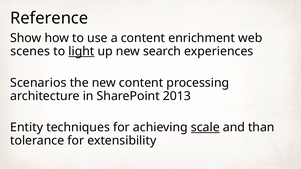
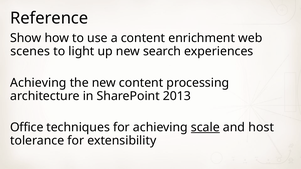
light underline: present -> none (81, 51)
Scenarios: Scenarios -> Achieving (38, 83)
Entity: Entity -> Office (27, 128)
than: than -> host (261, 128)
